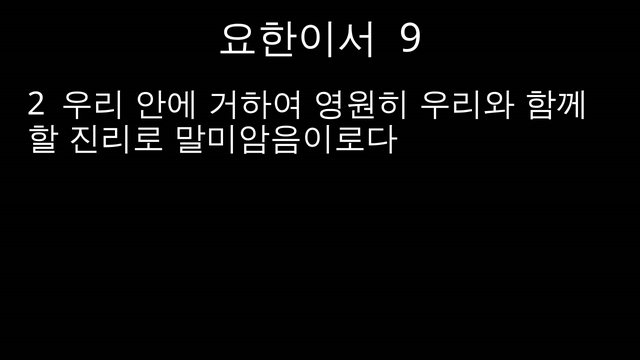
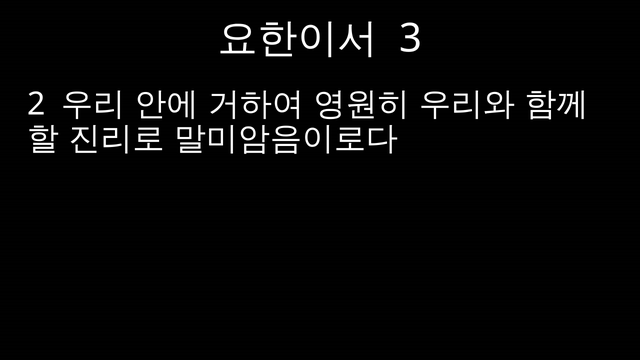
9: 9 -> 3 (411, 39)
